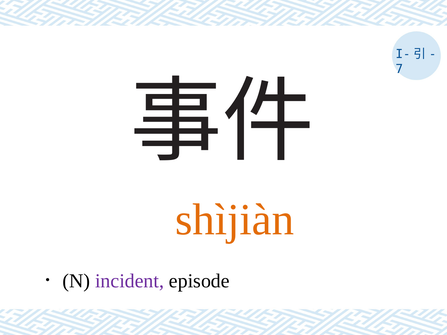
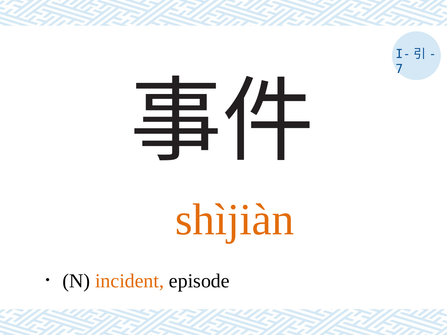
incident colour: purple -> orange (130, 281)
